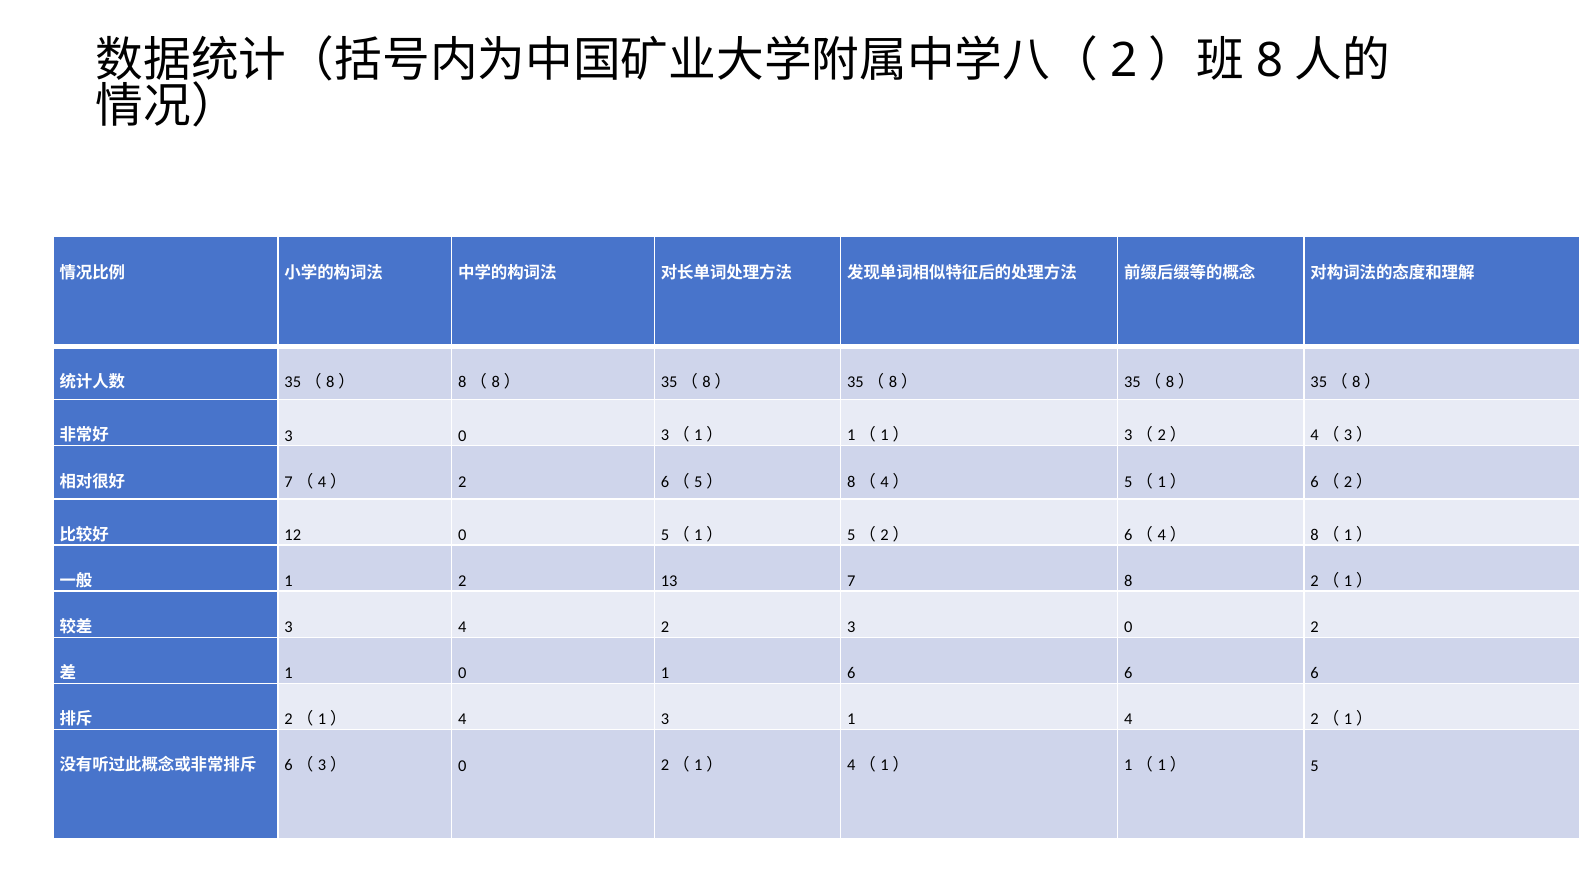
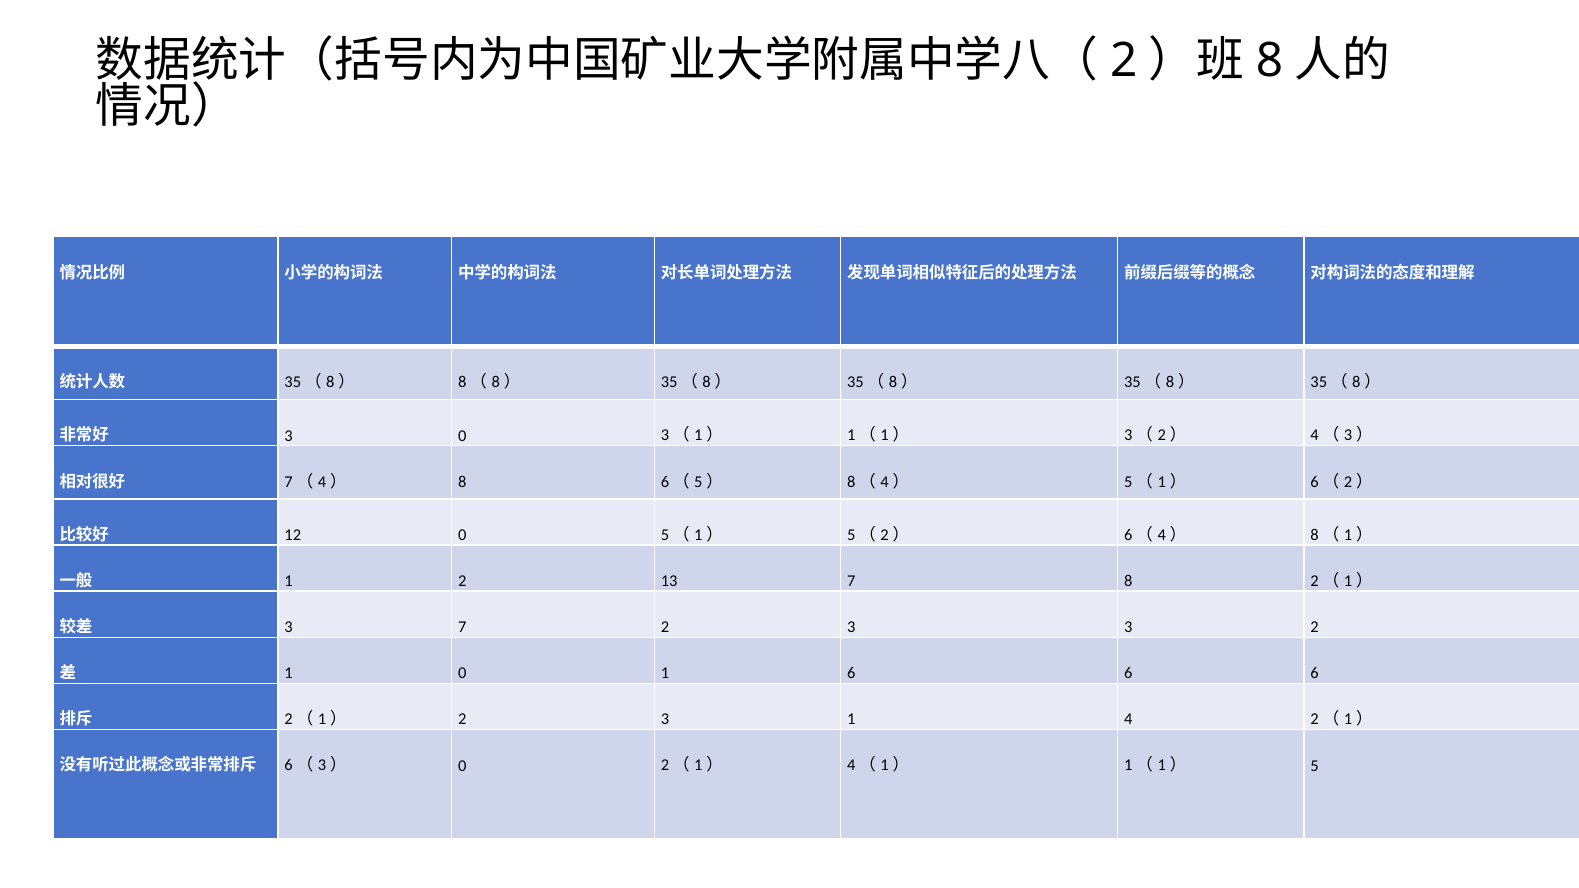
2: 2 -> 8 (462, 482)
3 4: 4 -> 7 (462, 627)
2 3 0: 0 -> 3 (1128, 627)
4: 4 -> 2 (462, 720)
